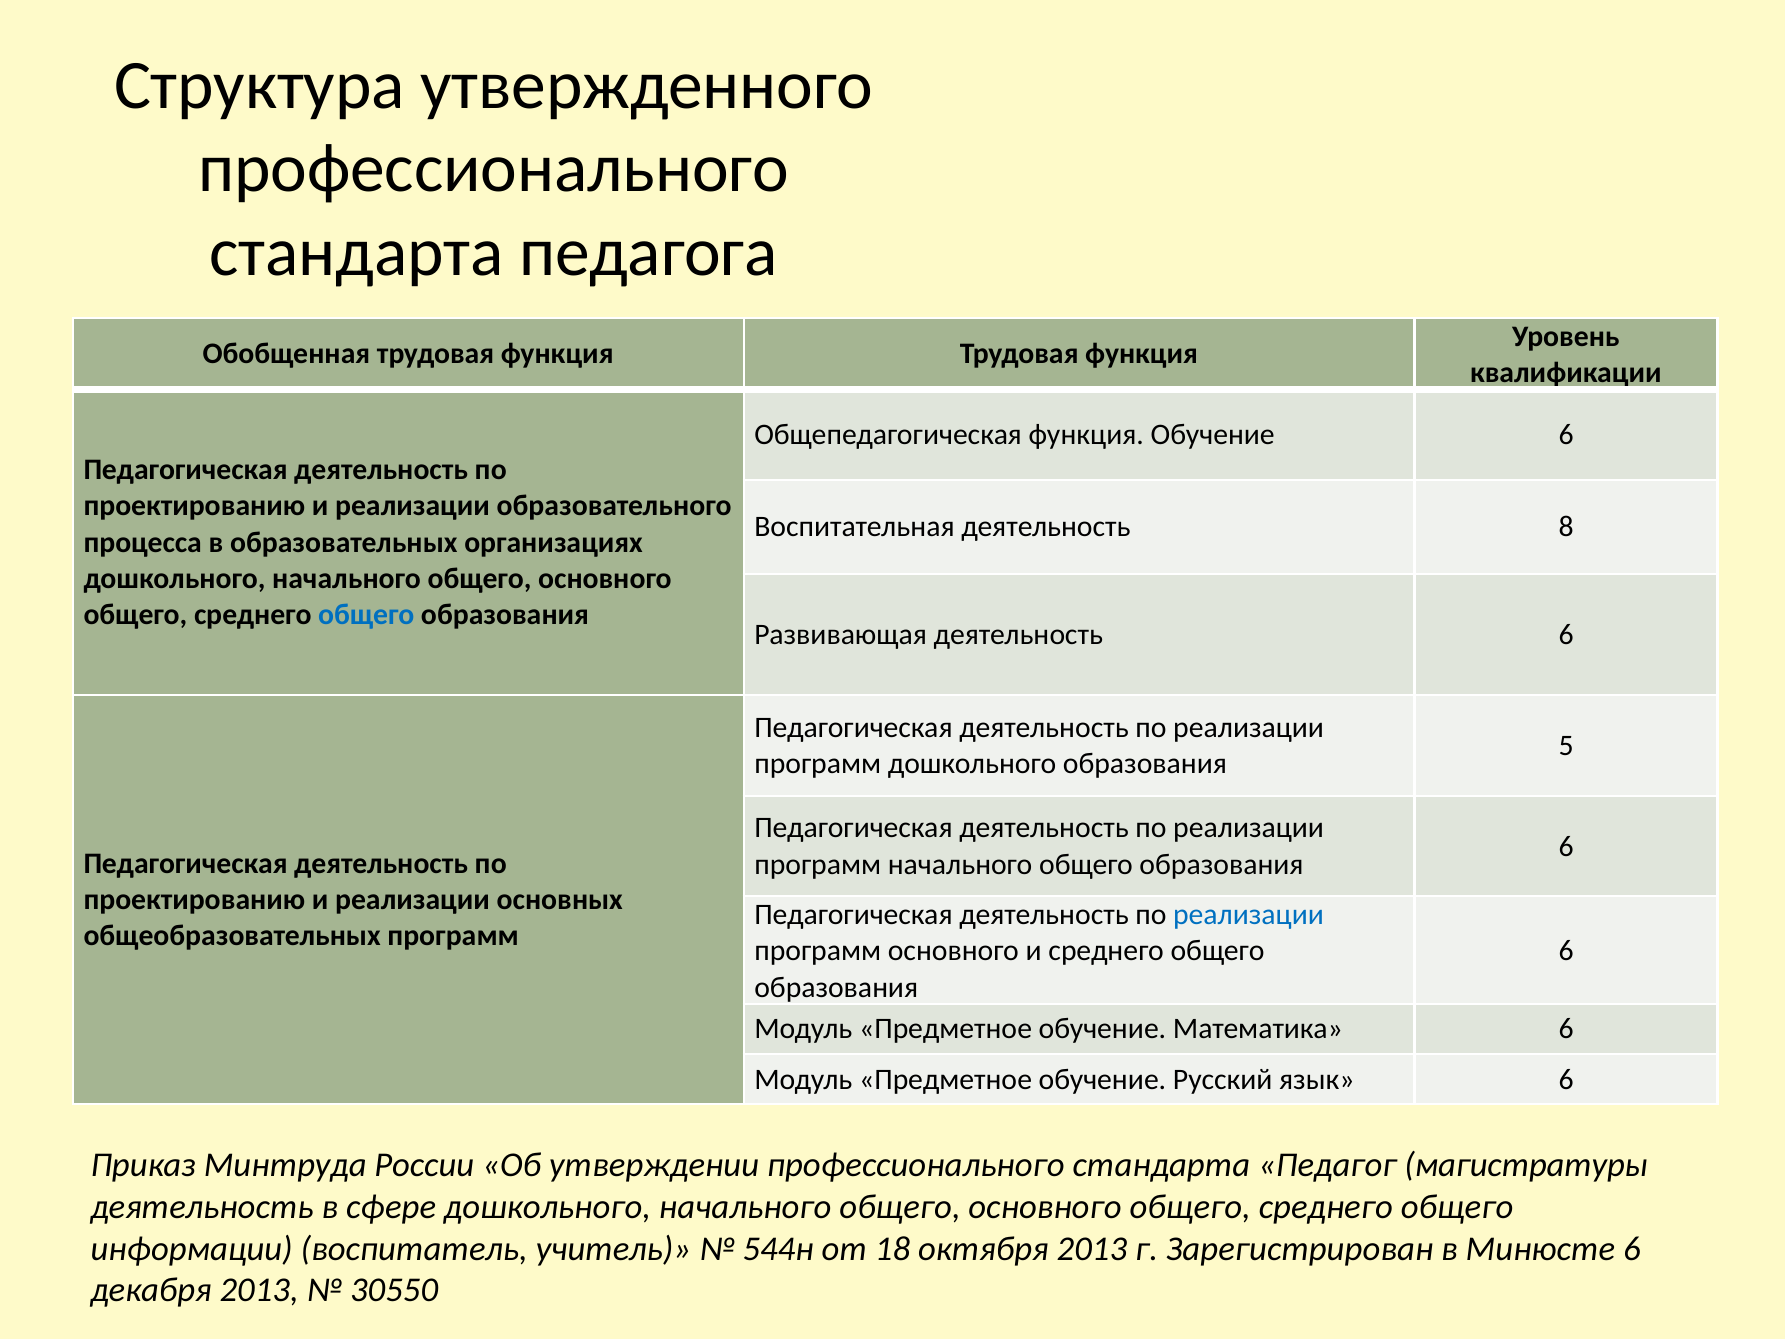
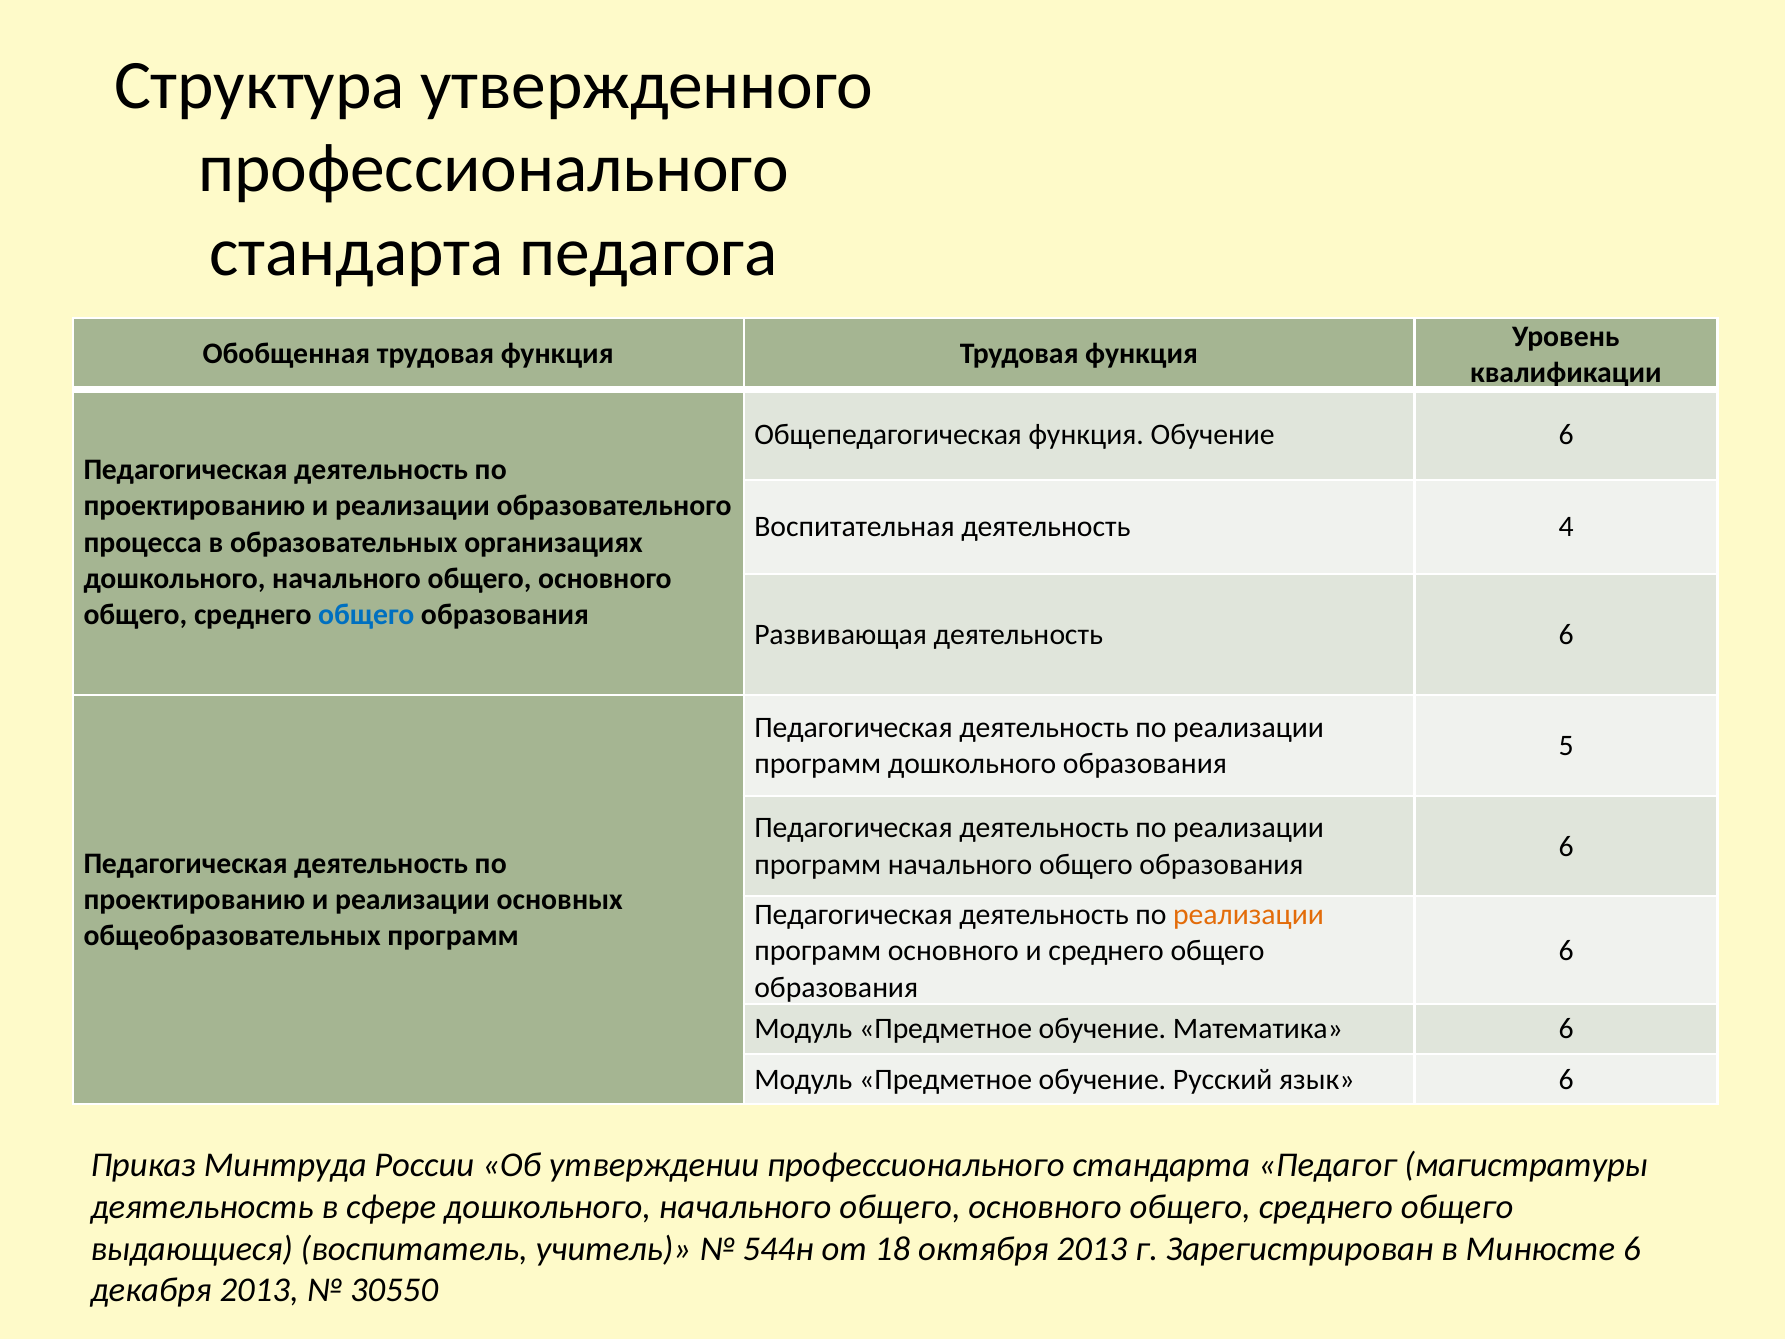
8: 8 -> 4 (1566, 527)
реализации colour: blue -> orange (1249, 915)
информации: информации -> выдающиеся (192, 1249)
